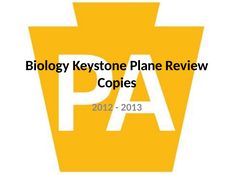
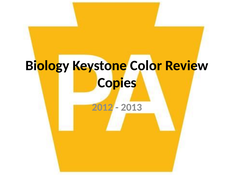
Plane: Plane -> Color (146, 66)
